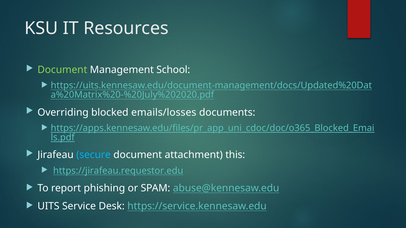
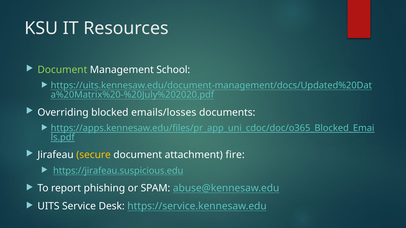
secure colour: light blue -> yellow (94, 155)
this: this -> fire (235, 155)
https://jirafeau.requestor.edu: https://jirafeau.requestor.edu -> https://jirafeau.suspicious.edu (118, 171)
